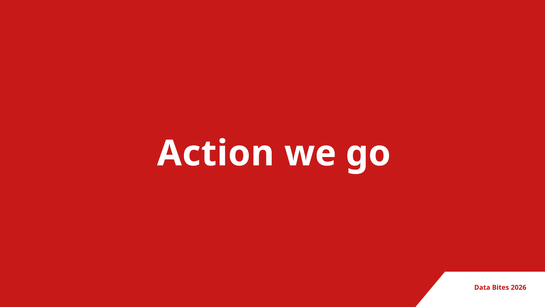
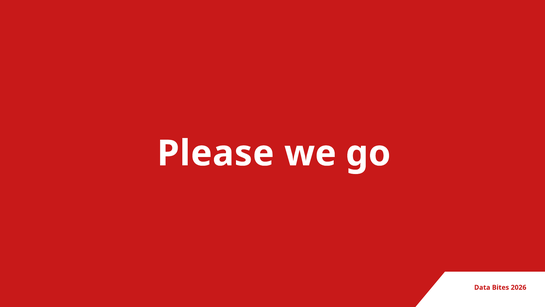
Action: Action -> Please (216, 153)
